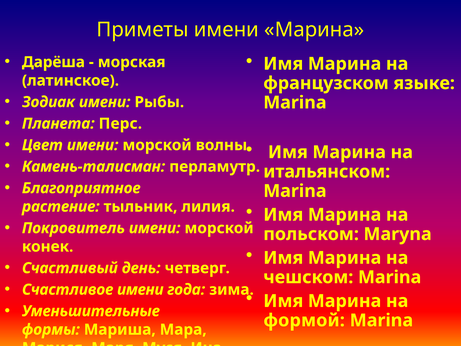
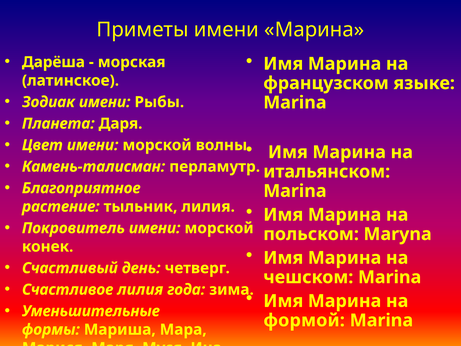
Перс: Перс -> Даря (121, 123)
Счастливое имени: имени -> лилия (140, 289)
